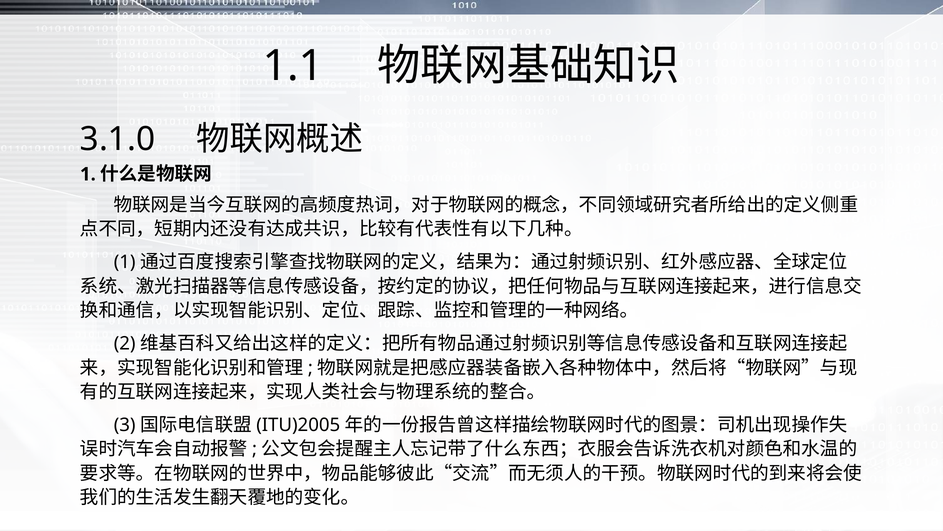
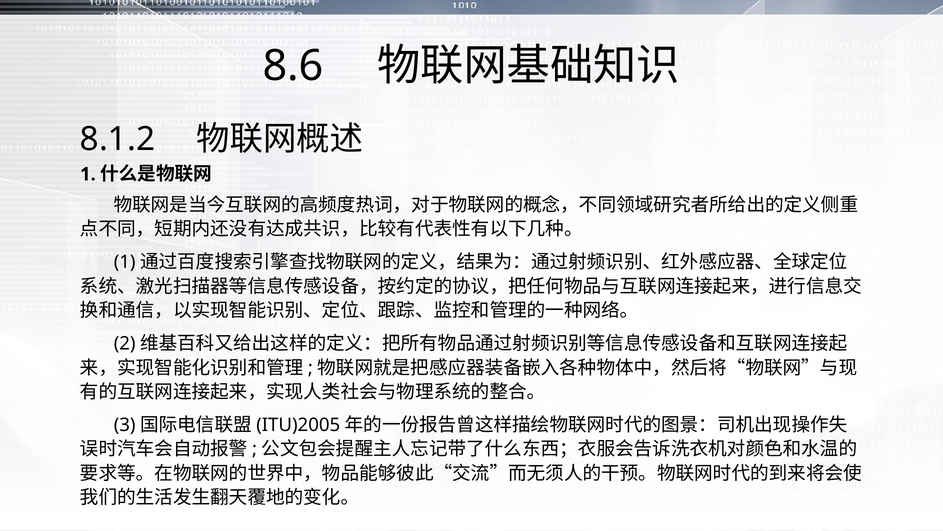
1.1: 1.1 -> 8.6 (293, 66)
3.1.0: 3.1.0 -> 8.1.2 (118, 139)
